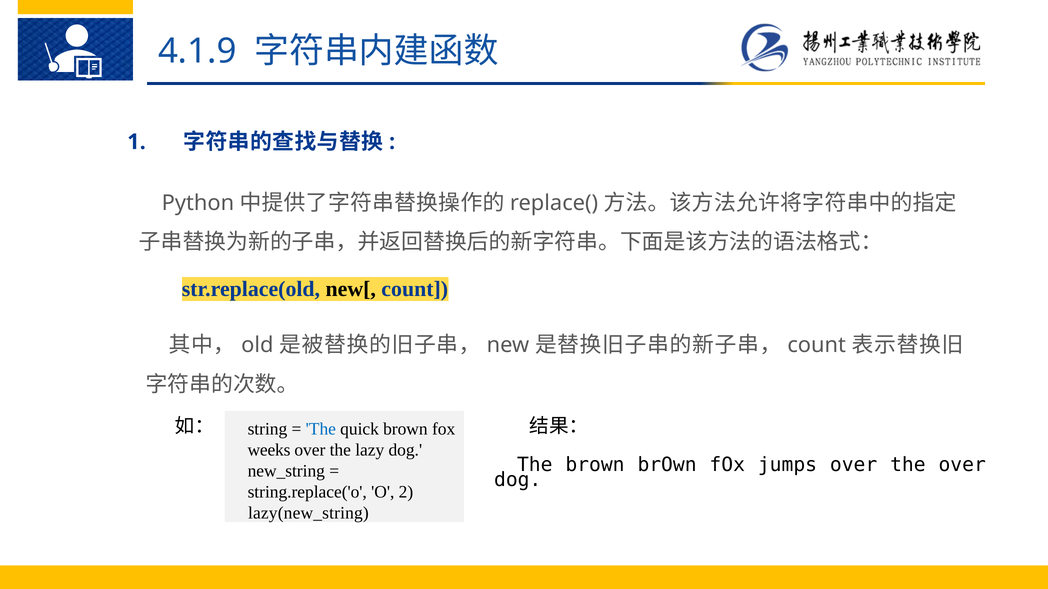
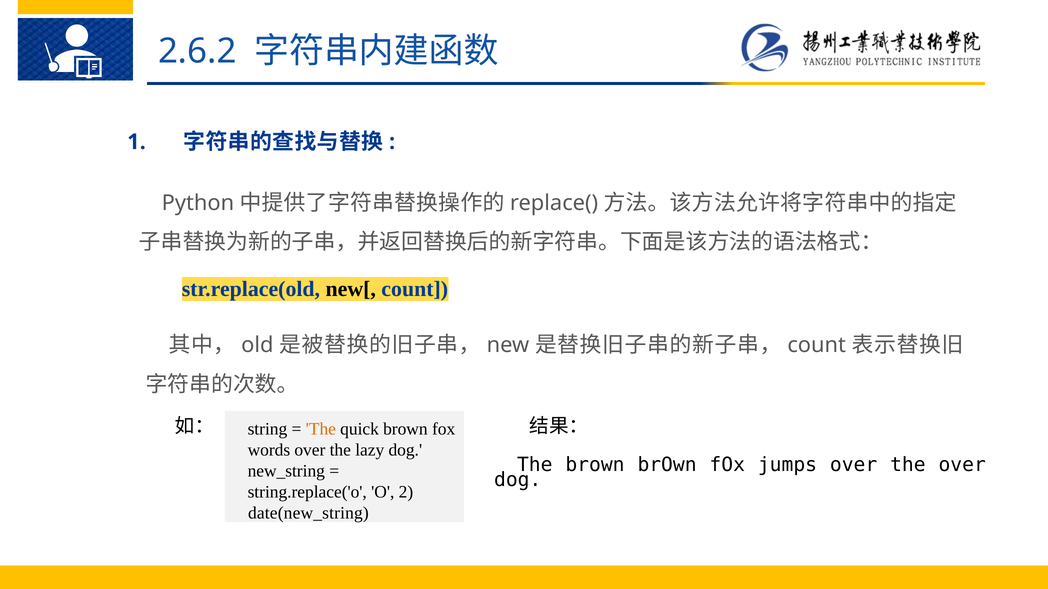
4.1.9: 4.1.9 -> 2.6.2 (197, 51)
The colour: blue -> orange (321, 429)
weeks: weeks -> words (269, 450)
lazy(new_string: lazy(new_string -> date(new_string (308, 513)
